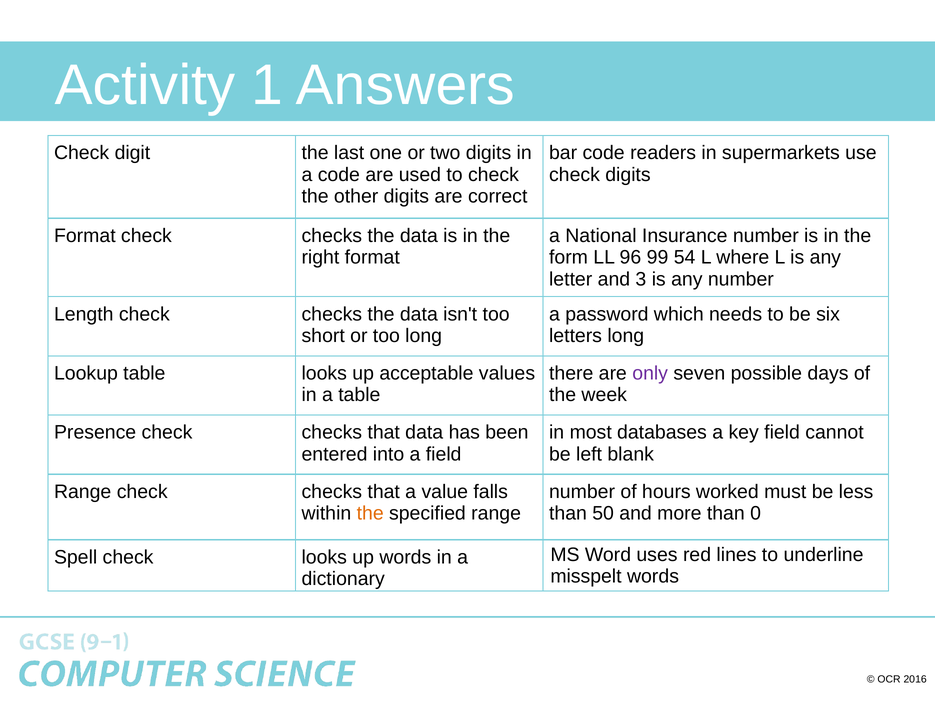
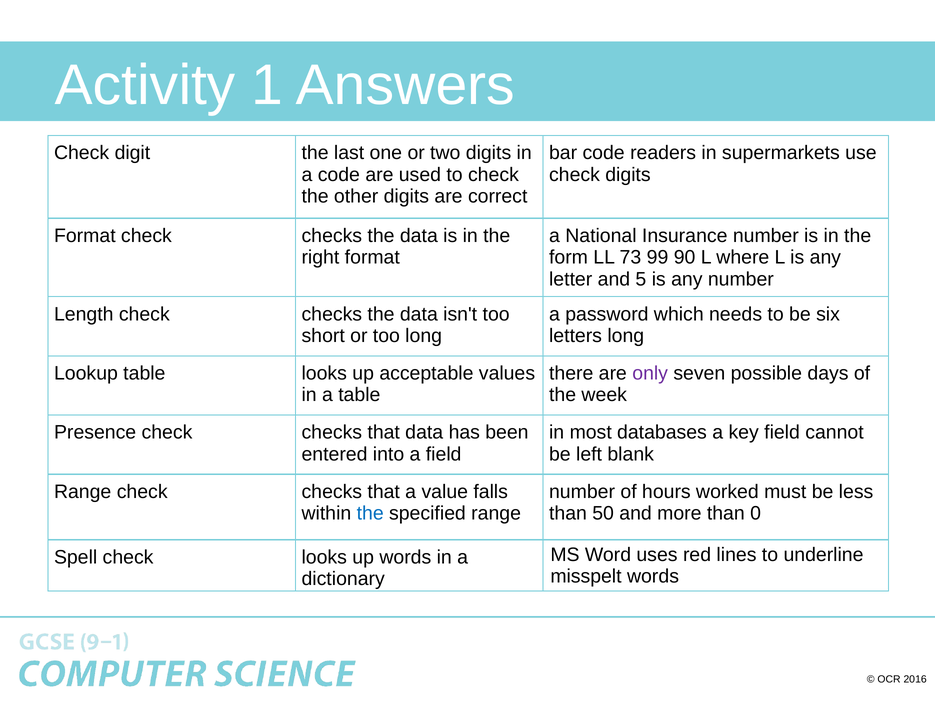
96: 96 -> 73 (630, 257)
54: 54 -> 90 (685, 257)
3: 3 -> 5 (641, 279)
the colour: orange -> blue (370, 513)
